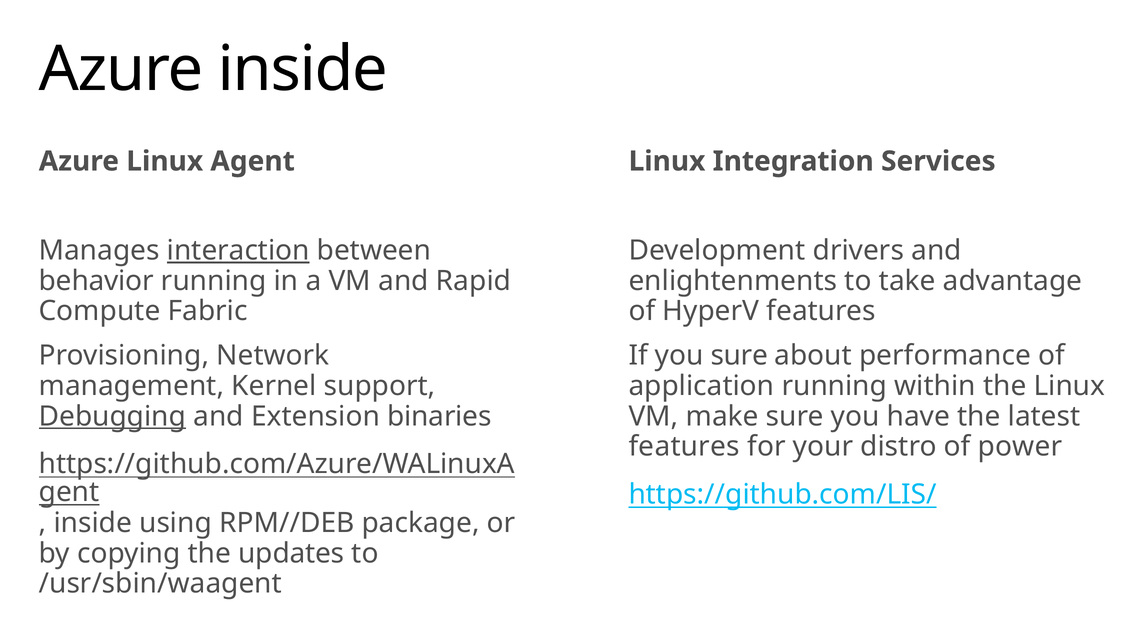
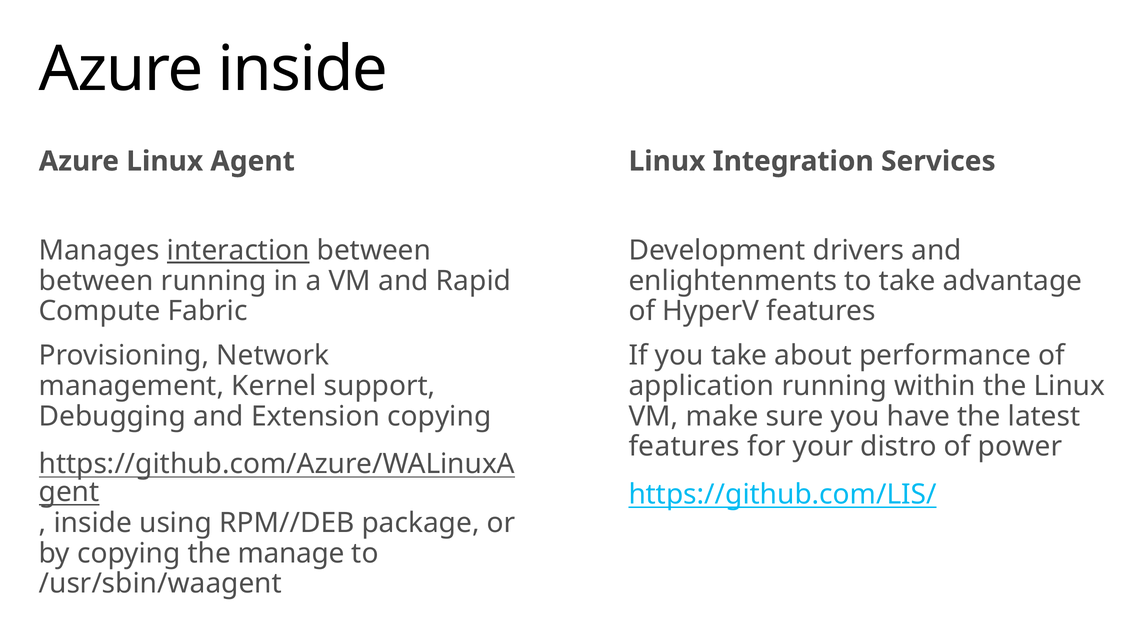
behavior: behavior -> between (96, 281)
you sure: sure -> take (739, 356)
Debugging underline: present -> none (112, 417)
Extension binaries: binaries -> copying (439, 417)
updates: updates -> manage (291, 554)
